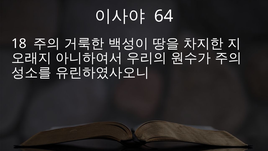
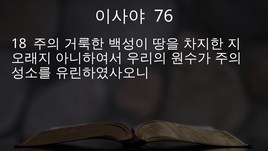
64: 64 -> 76 (164, 16)
